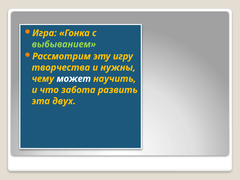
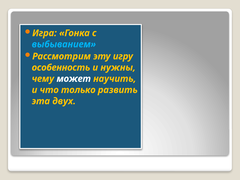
выбыванием colour: light green -> light blue (64, 44)
творчества: творчества -> особенность (61, 68)
забота: забота -> только (78, 90)
